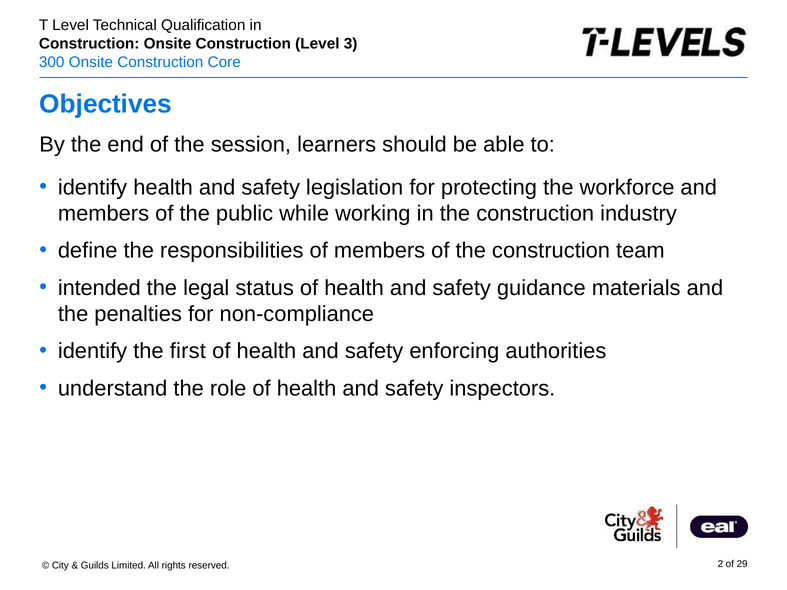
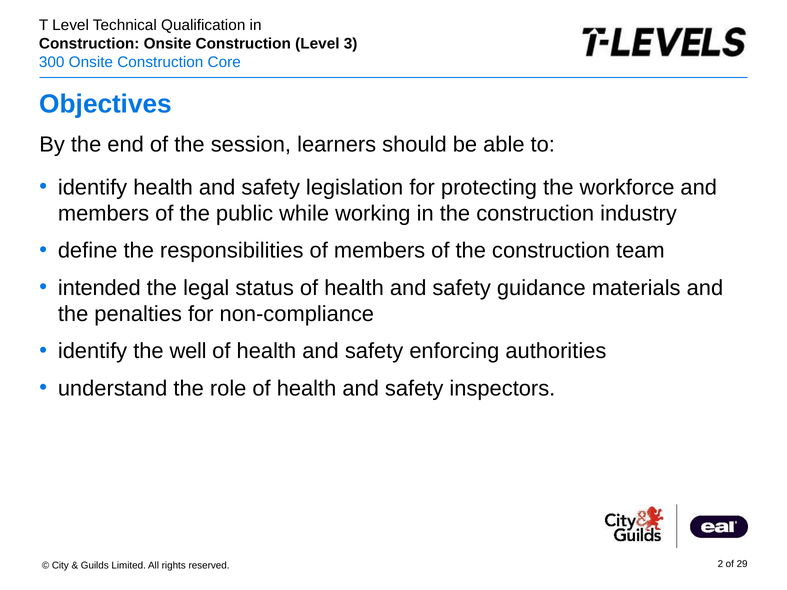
first: first -> well (188, 351)
